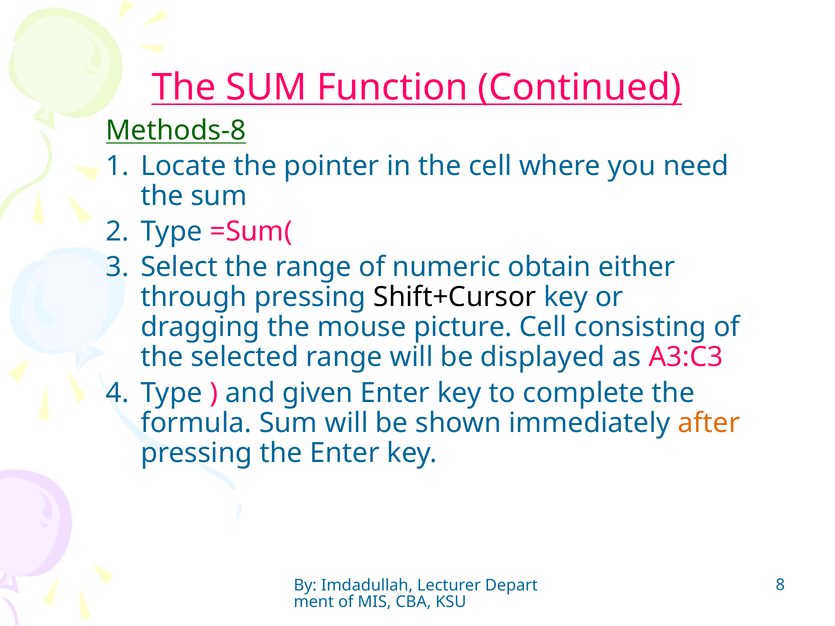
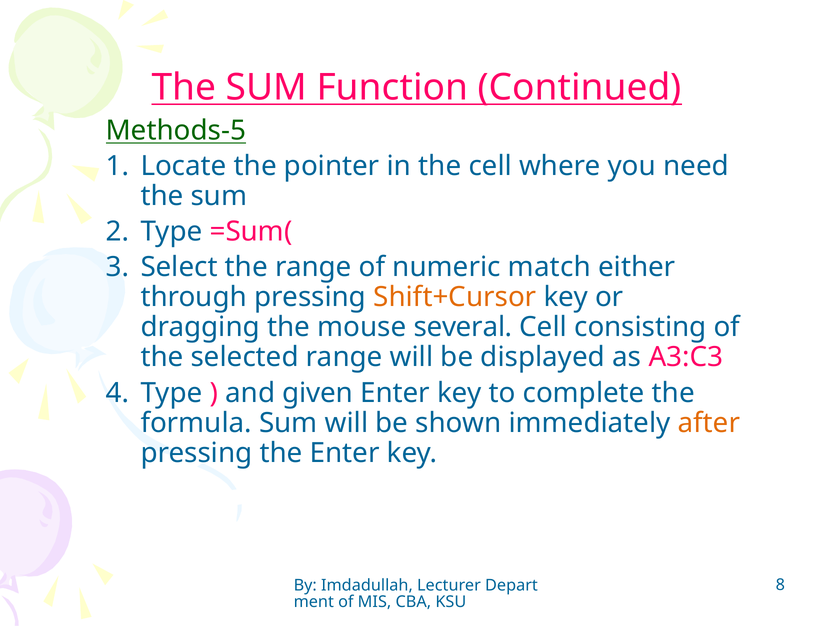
Methods-8: Methods-8 -> Methods-5 (176, 130)
obtain: obtain -> match (549, 267)
Shift+Cursor colour: black -> orange (455, 297)
picture: picture -> several (463, 327)
